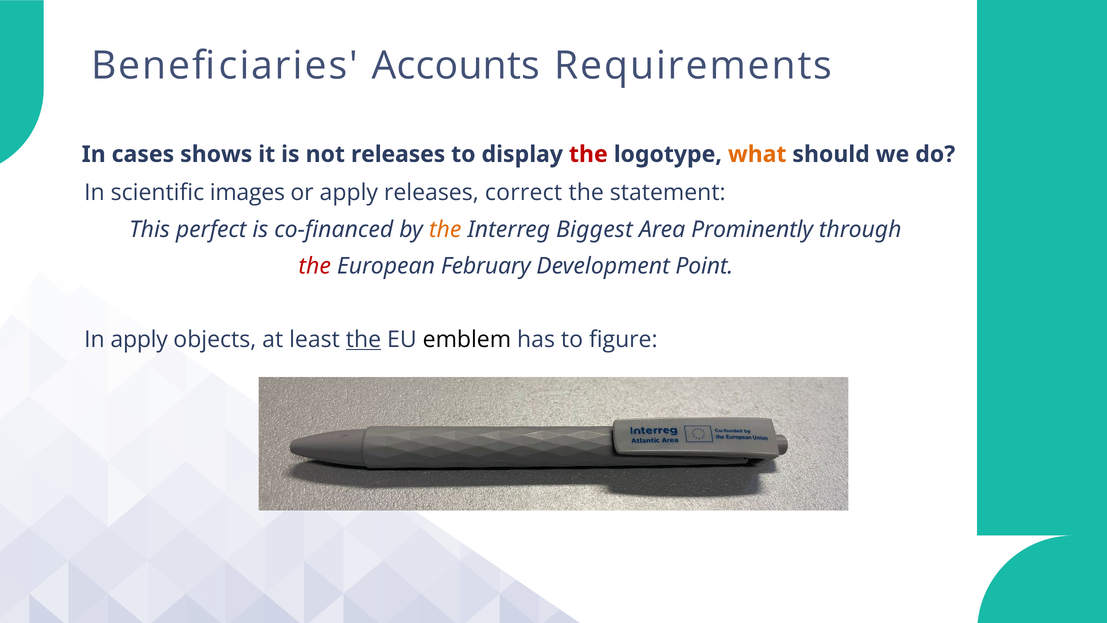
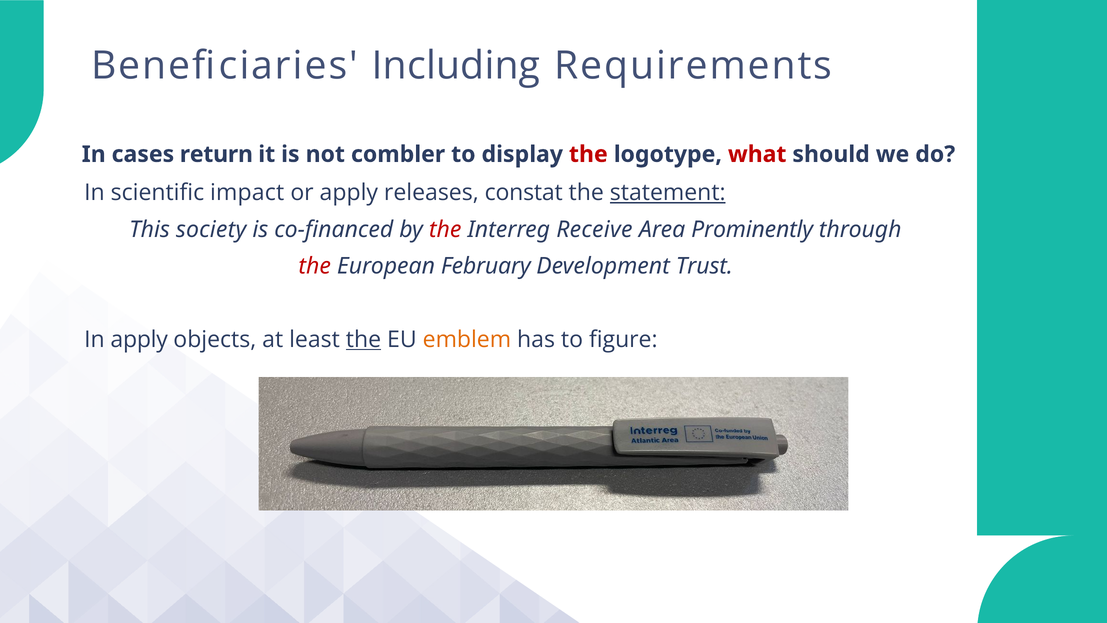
Accounts: Accounts -> Including (456, 66)
shows: shows -> return (216, 154)
not releases: releases -> combler (398, 154)
what colour: orange -> red (757, 154)
images: images -> impact (247, 193)
correct: correct -> constat (524, 193)
statement underline: none -> present (668, 193)
perfect: perfect -> society (211, 229)
the colour: orange -> red (445, 229)
Biggest: Biggest -> Receive (594, 229)
Point: Point -> Trust (704, 266)
emblem colour: black -> orange (467, 339)
